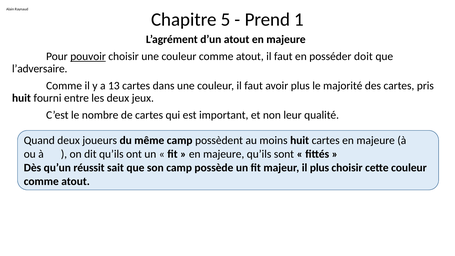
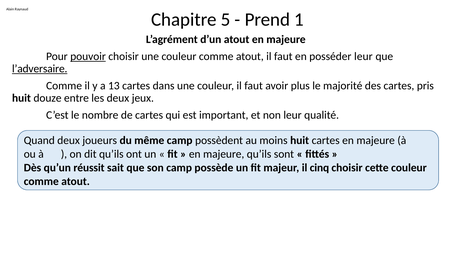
posséder doit: doit -> leur (363, 56)
l’adversaire underline: none -> present (40, 69)
fourni: fourni -> douze (48, 98)
il plus: plus -> cinq (319, 168)
